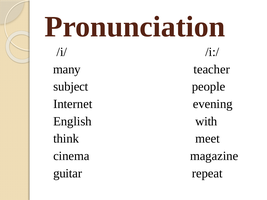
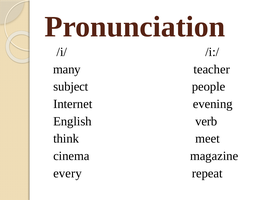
with: with -> verb (206, 121)
guitar: guitar -> every (67, 174)
